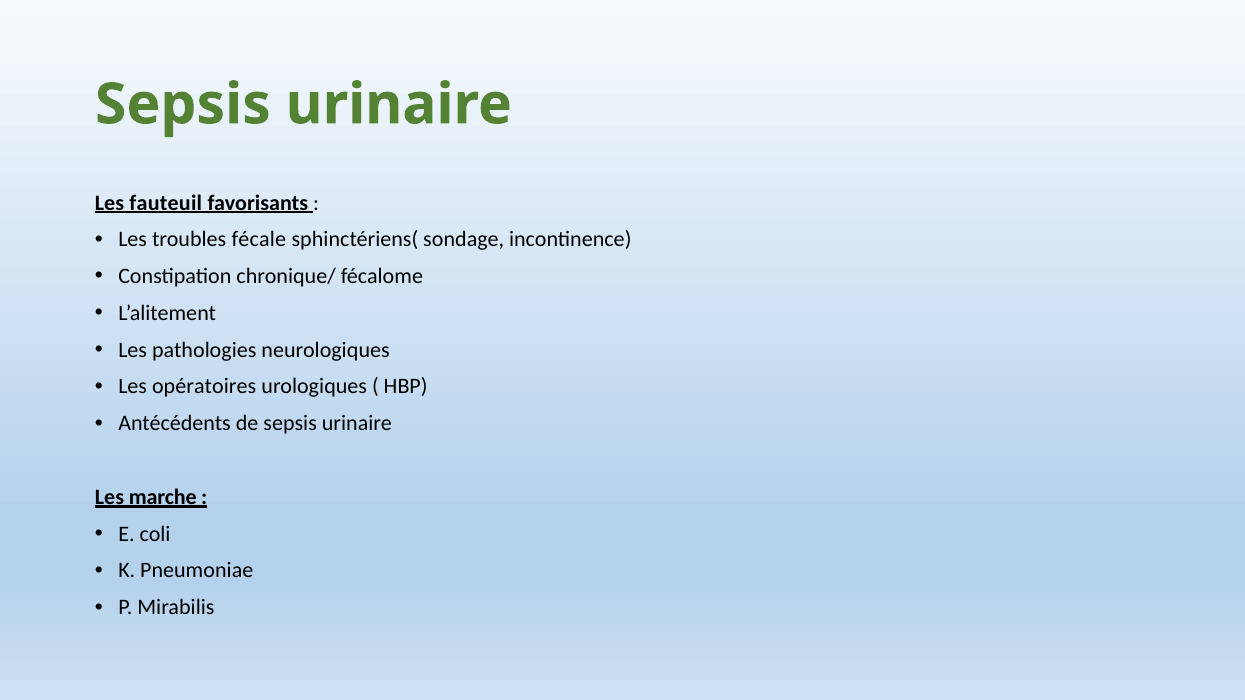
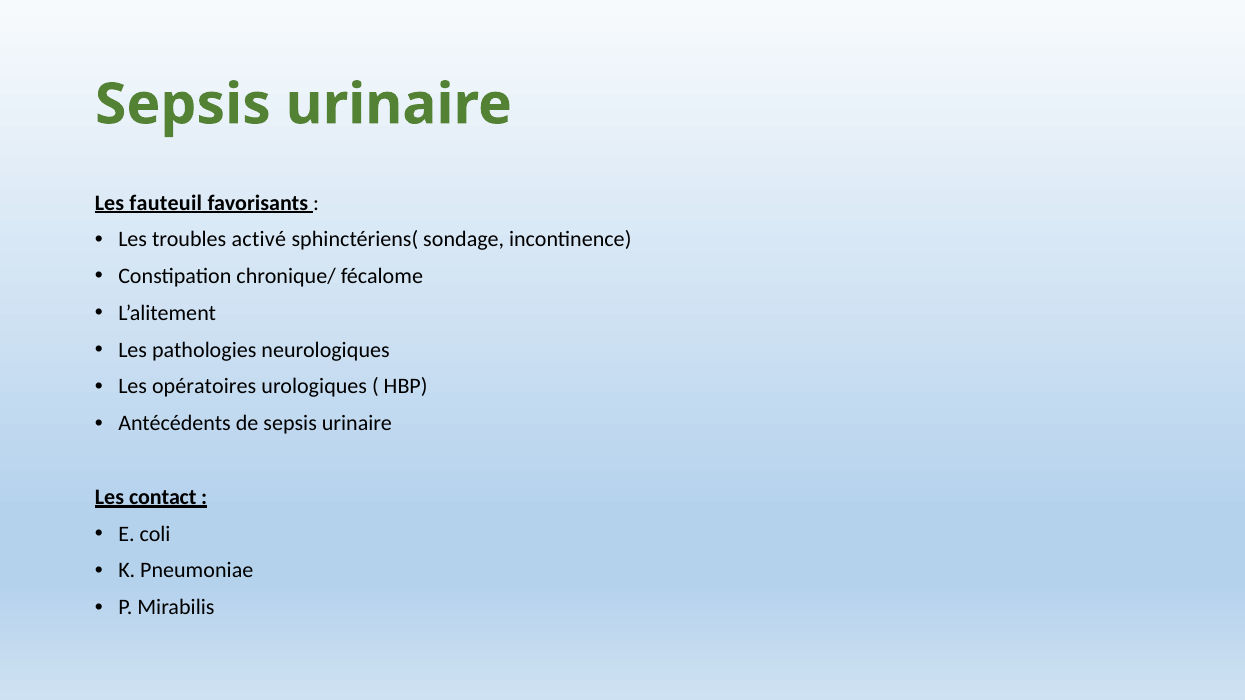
fécale: fécale -> activé (259, 240)
marche: marche -> contact (163, 497)
